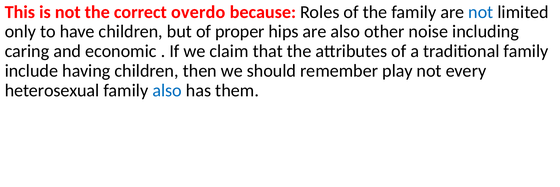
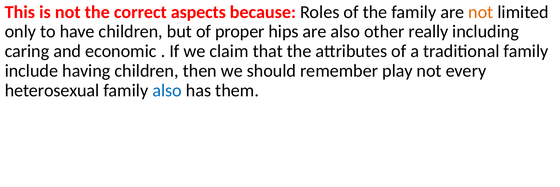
overdo: overdo -> aspects (198, 12)
not colour: blue -> orange (481, 12)
noise: noise -> really (428, 32)
